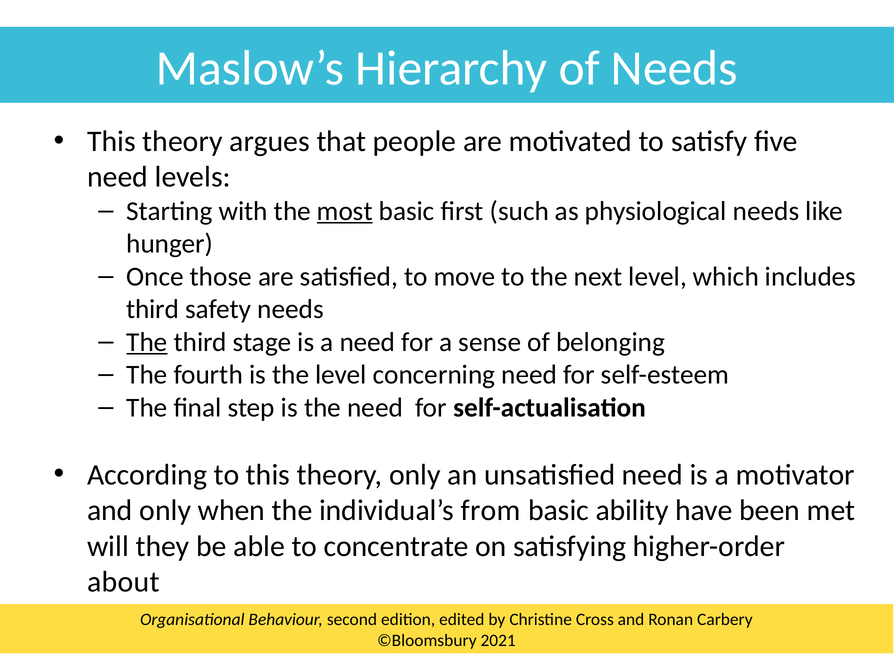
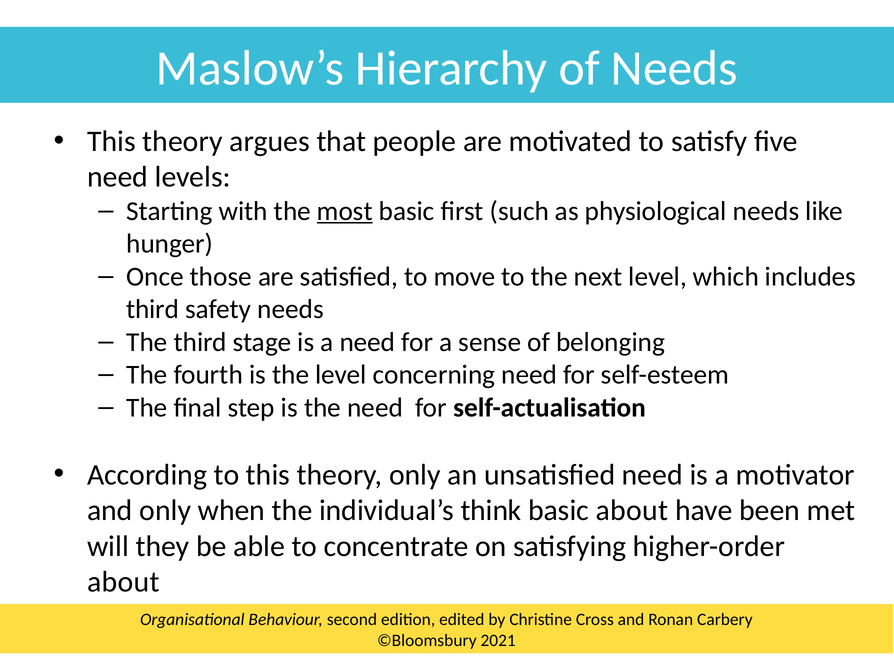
The underline: present -> none (147, 342)
from: from -> think (491, 511)
basic ability: ability -> about (632, 511)
